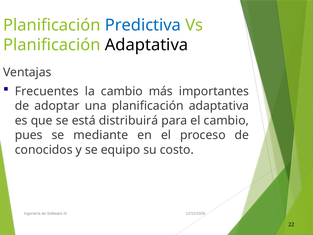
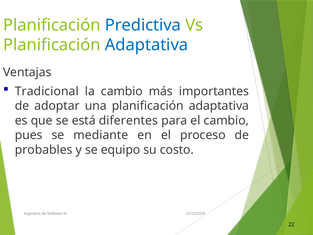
Adaptativa colour: black -> blue (147, 45)
Frecuentes: Frecuentes -> Tradicional (47, 91)
distribuirá: distribuirá -> diferentes (128, 120)
conocidos: conocidos -> probables (44, 150)
